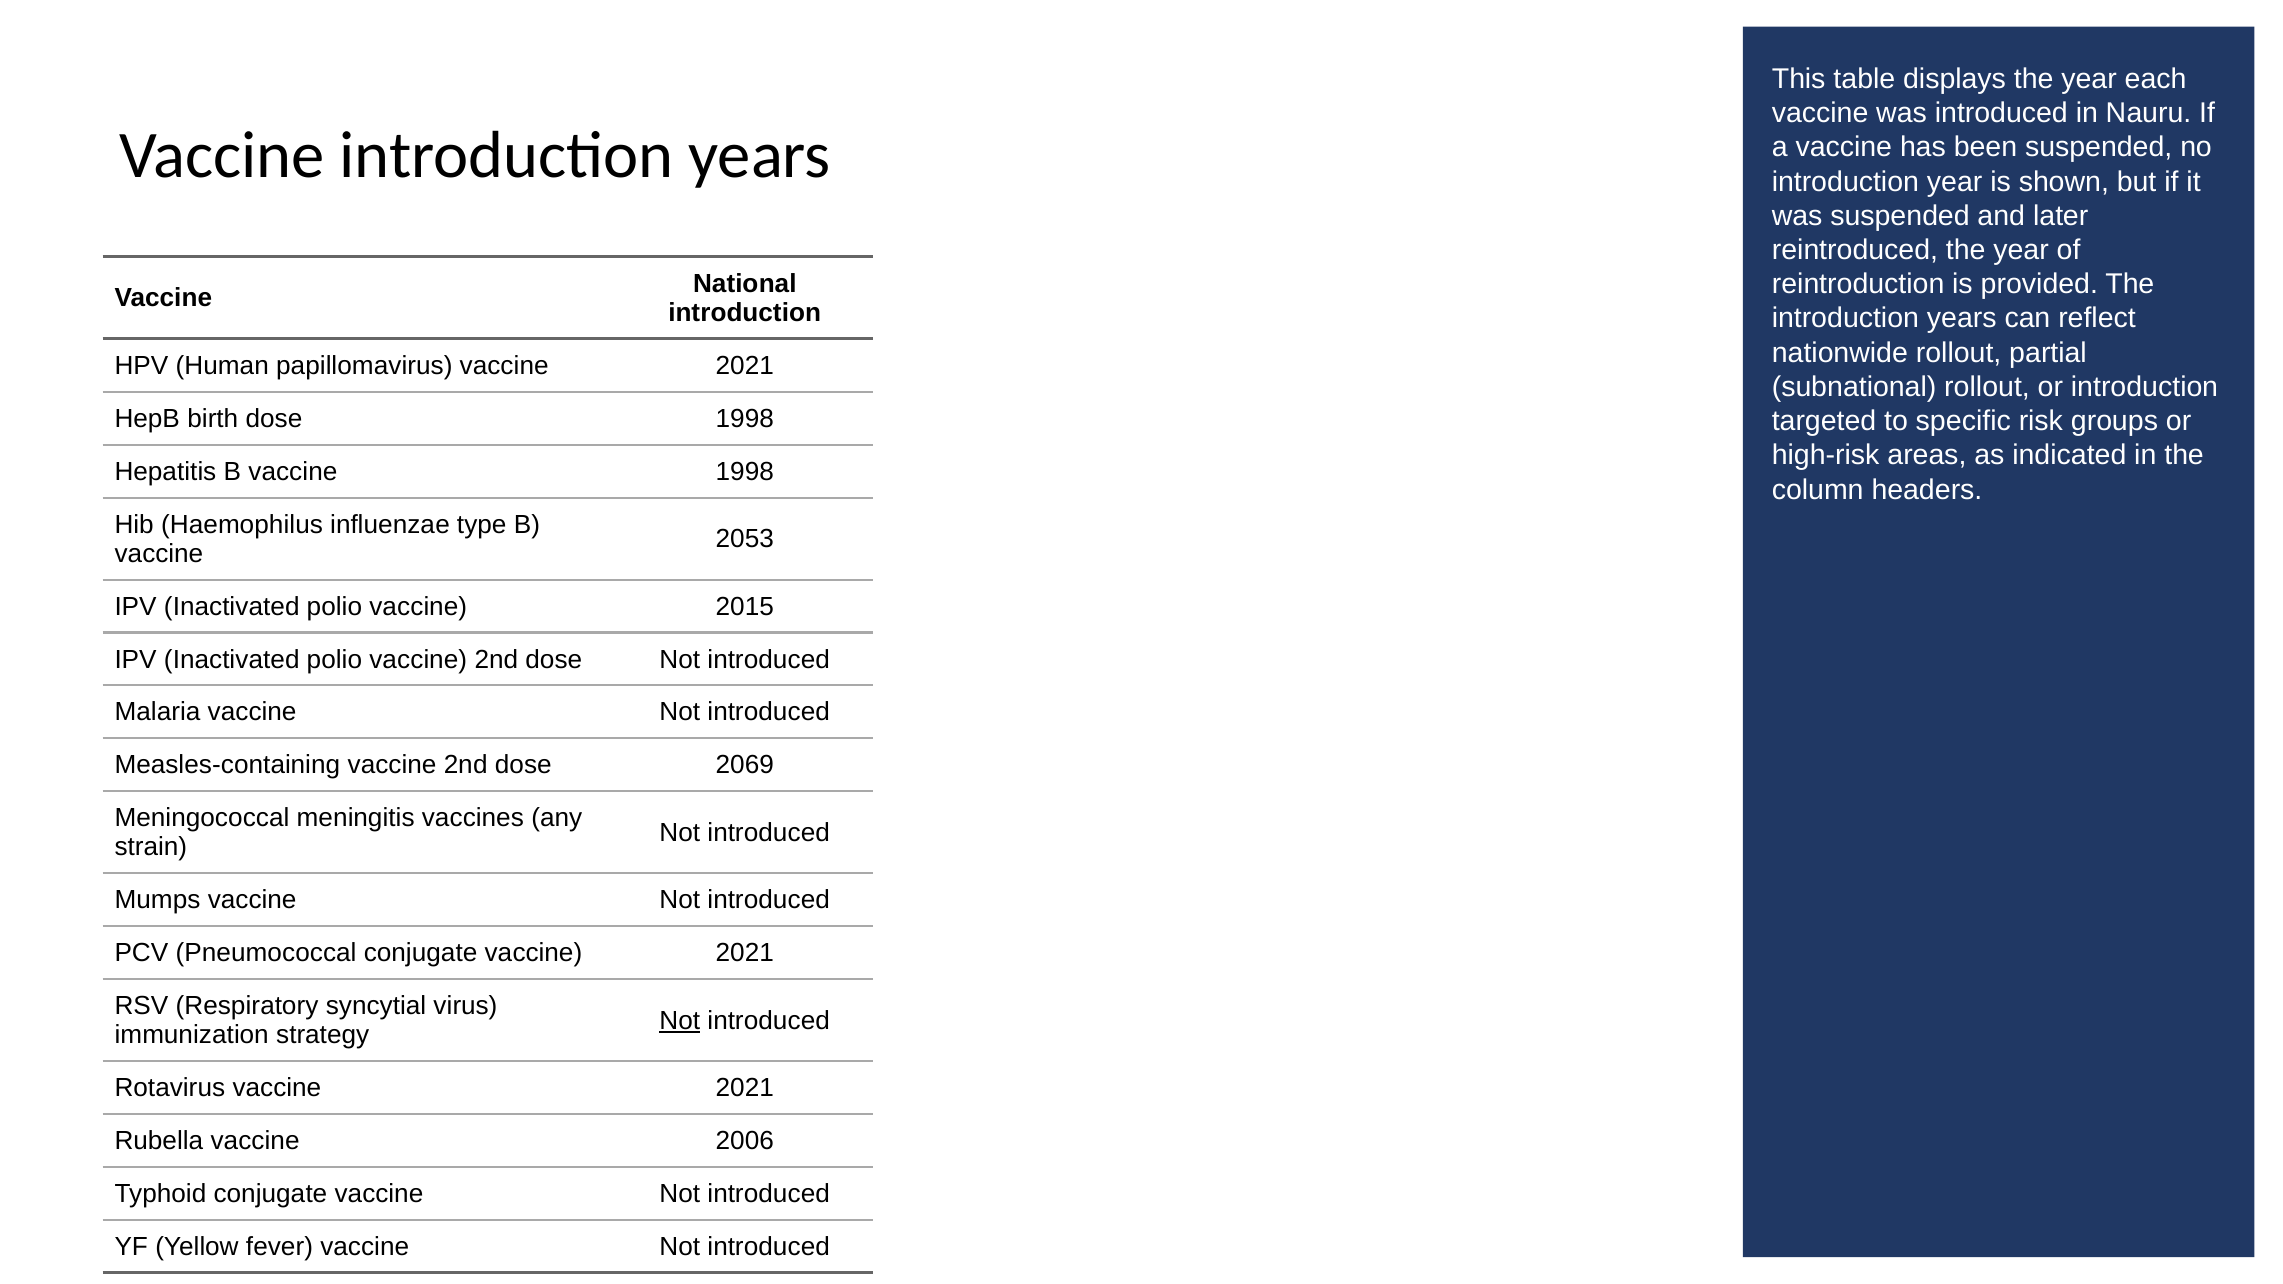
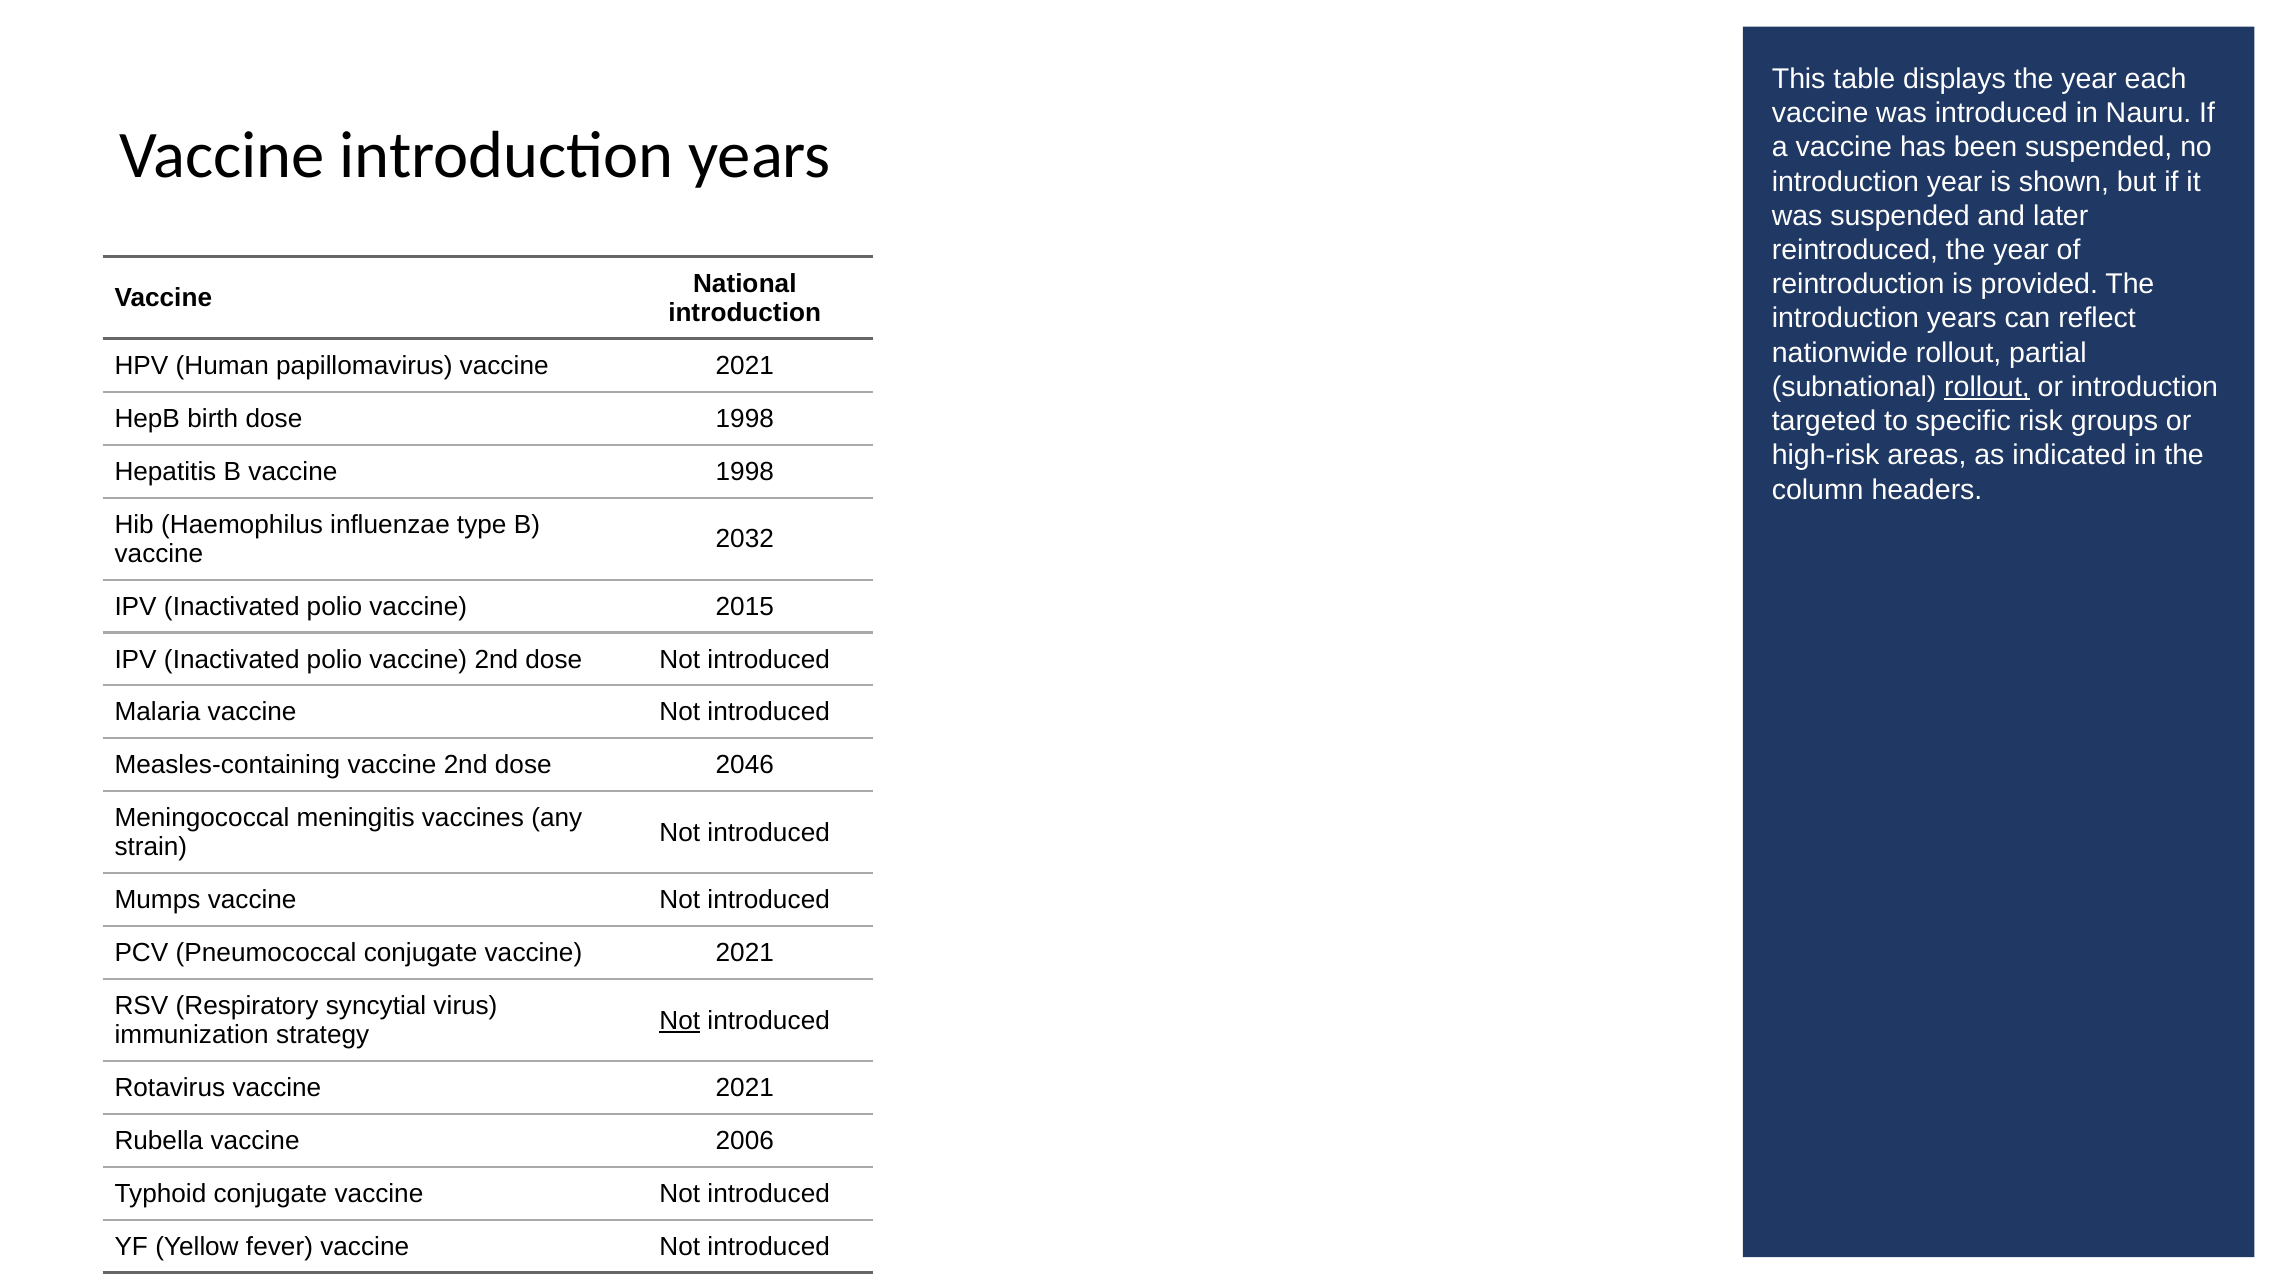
rollout underline: none -> present (1987, 387)
2053: 2053 -> 2032 (745, 539)
2069: 2069 -> 2046 (745, 765)
